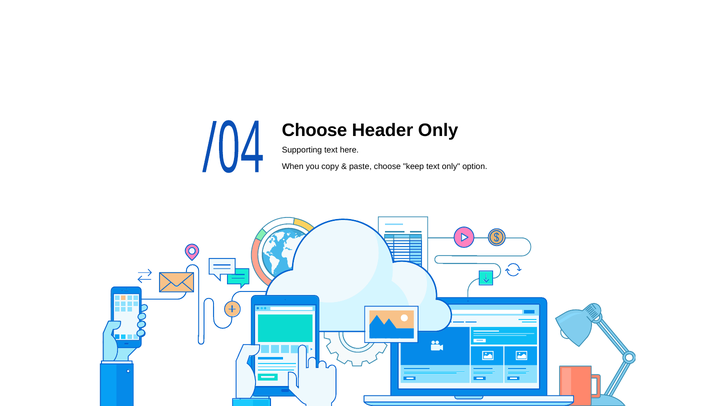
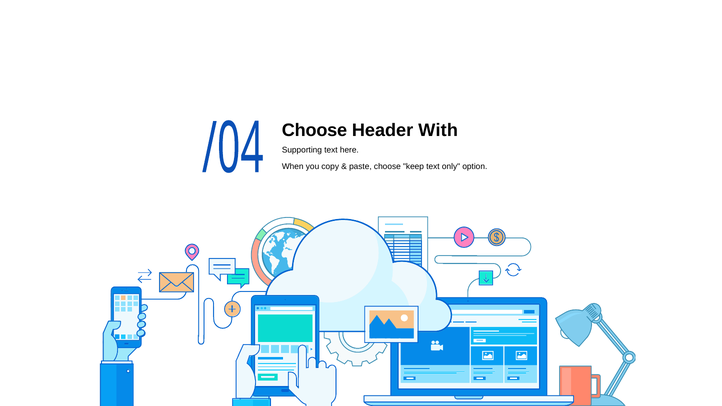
Header Only: Only -> With (438, 130)
